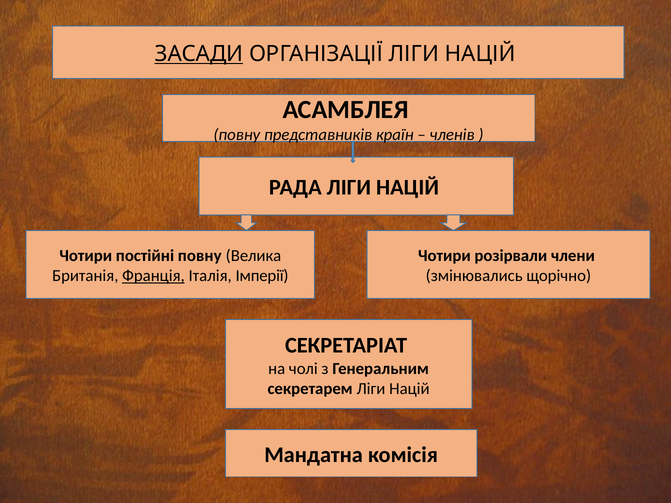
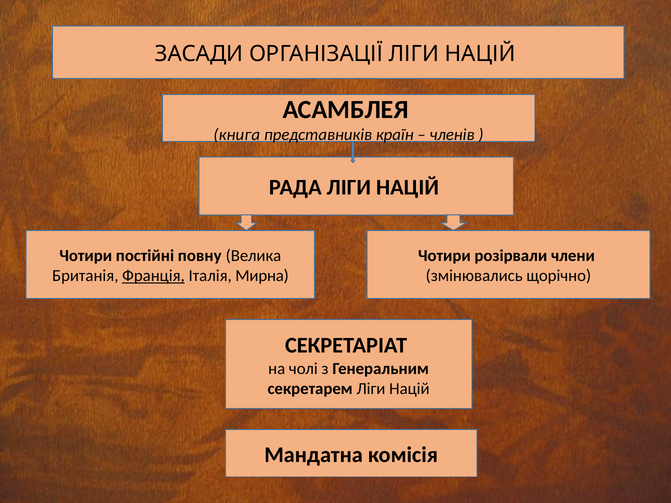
ЗАСАДИ underline: present -> none (199, 54)
повну: повну -> книга (237, 135)
Імперії: Імперії -> Мирна (262, 276)
